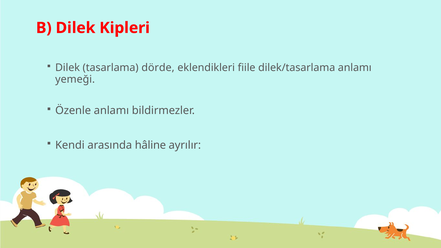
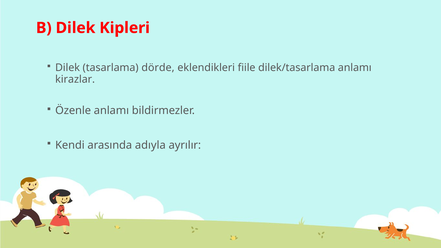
yemeği: yemeği -> kirazlar (75, 79)
hâline: hâline -> adıyla (150, 145)
